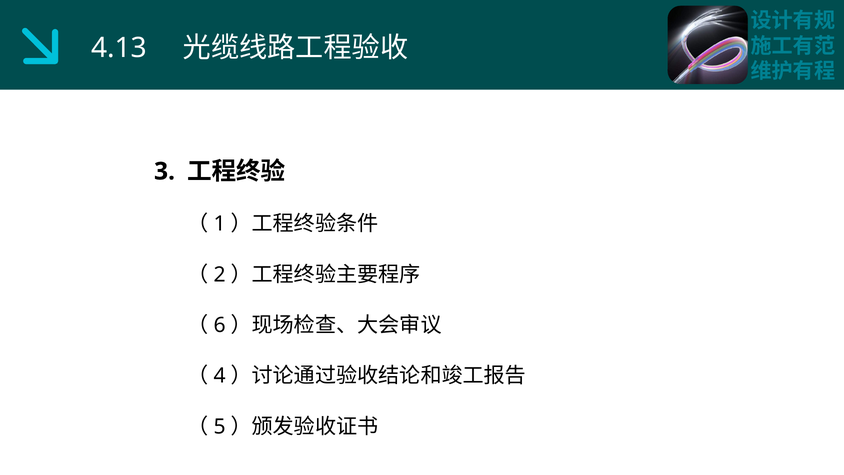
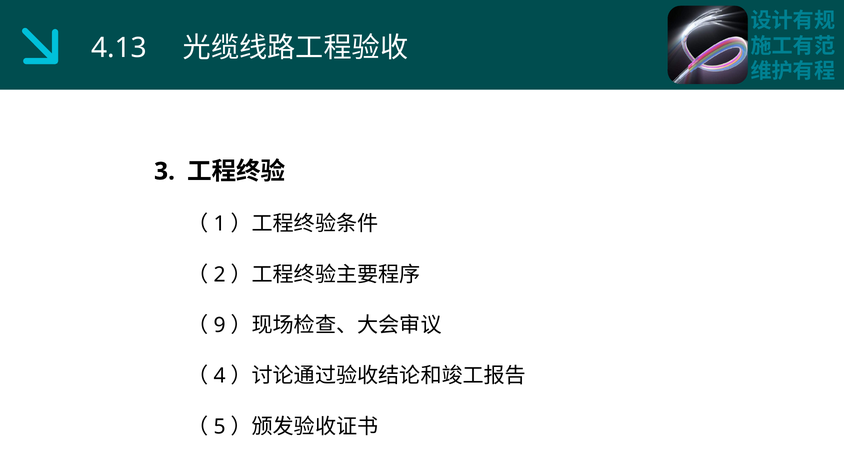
6: 6 -> 9 (220, 325)
